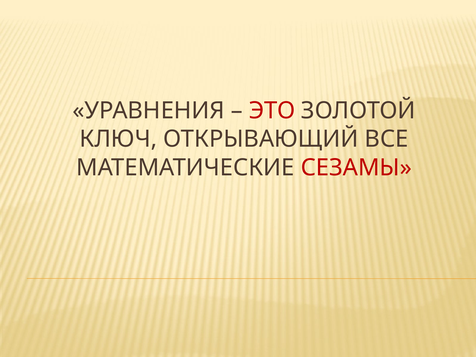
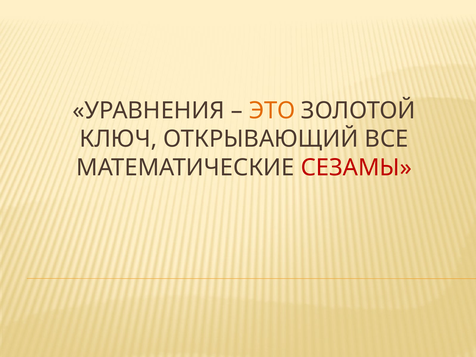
ЭТО colour: red -> orange (272, 111)
